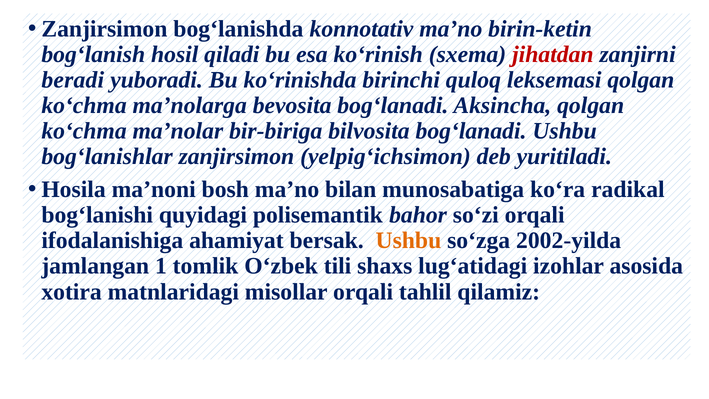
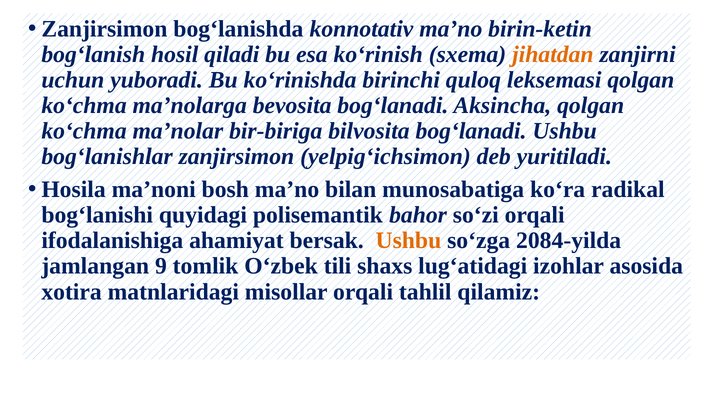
jihatdan colour: red -> orange (553, 54)
beradi: beradi -> uchun (73, 80)
2002-yilda: 2002-yilda -> 2084-yilda (569, 241)
1: 1 -> 9 (161, 266)
